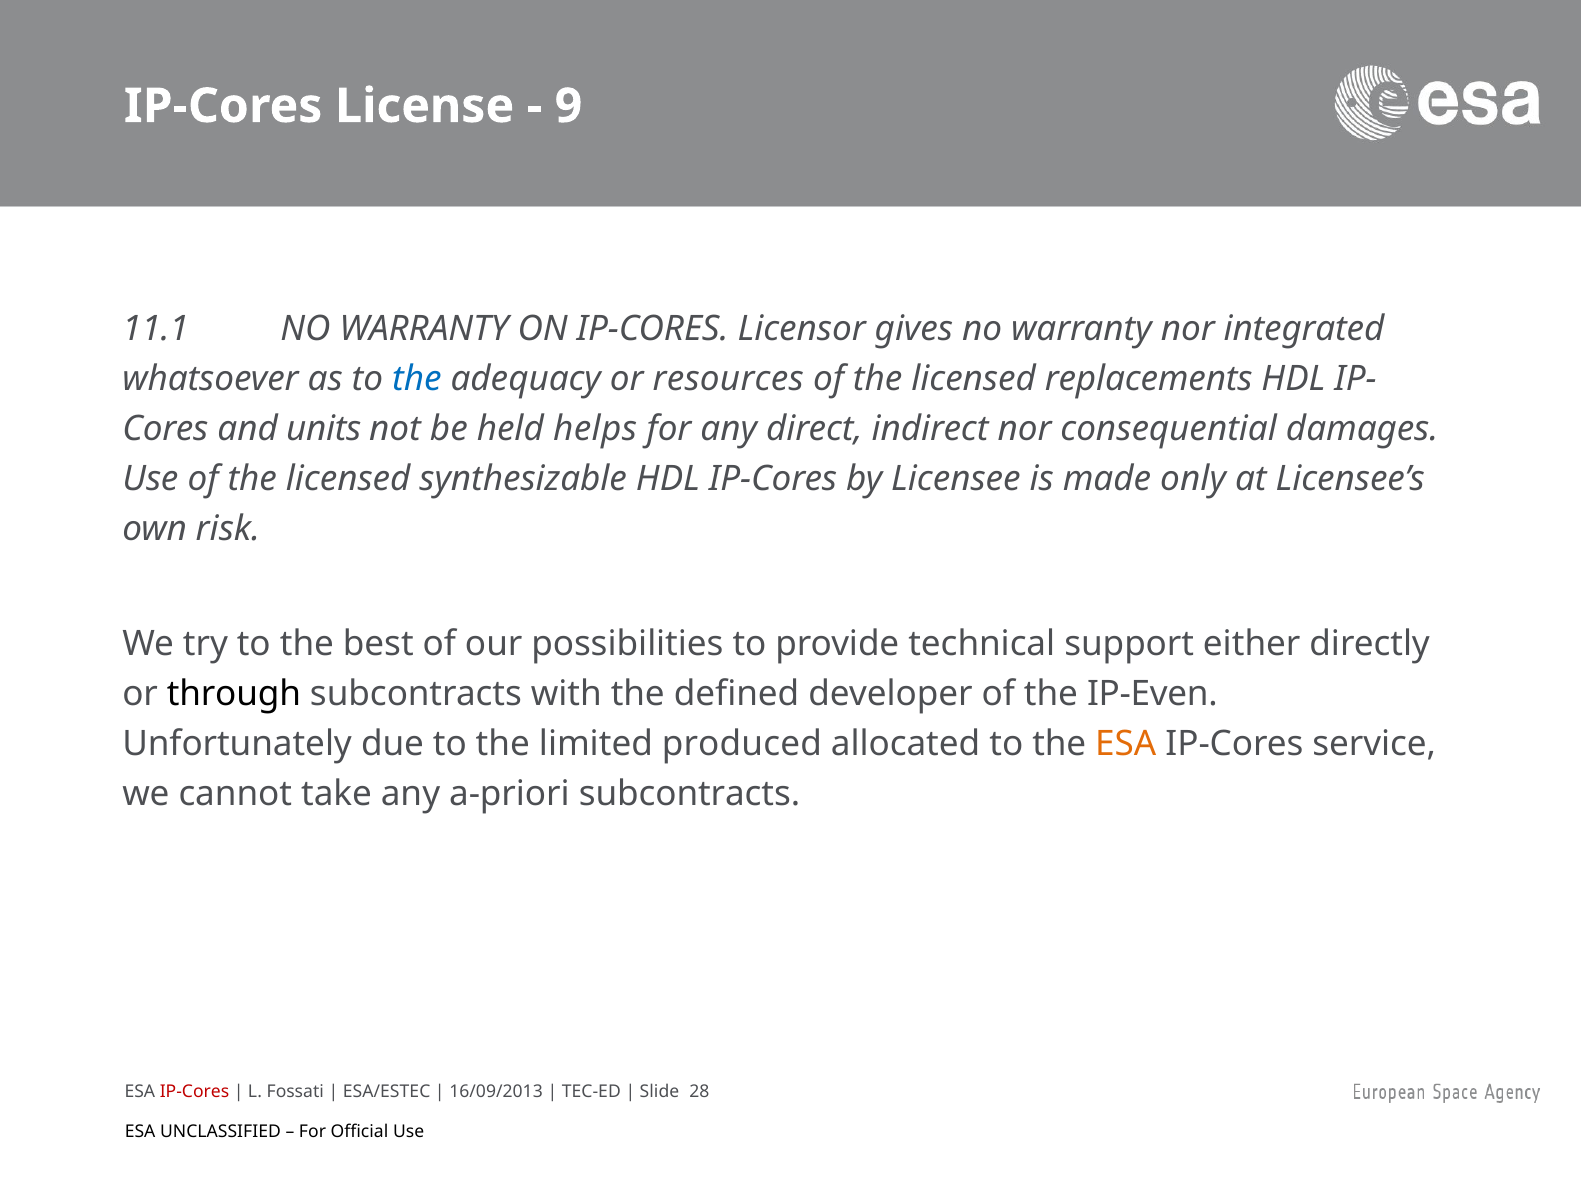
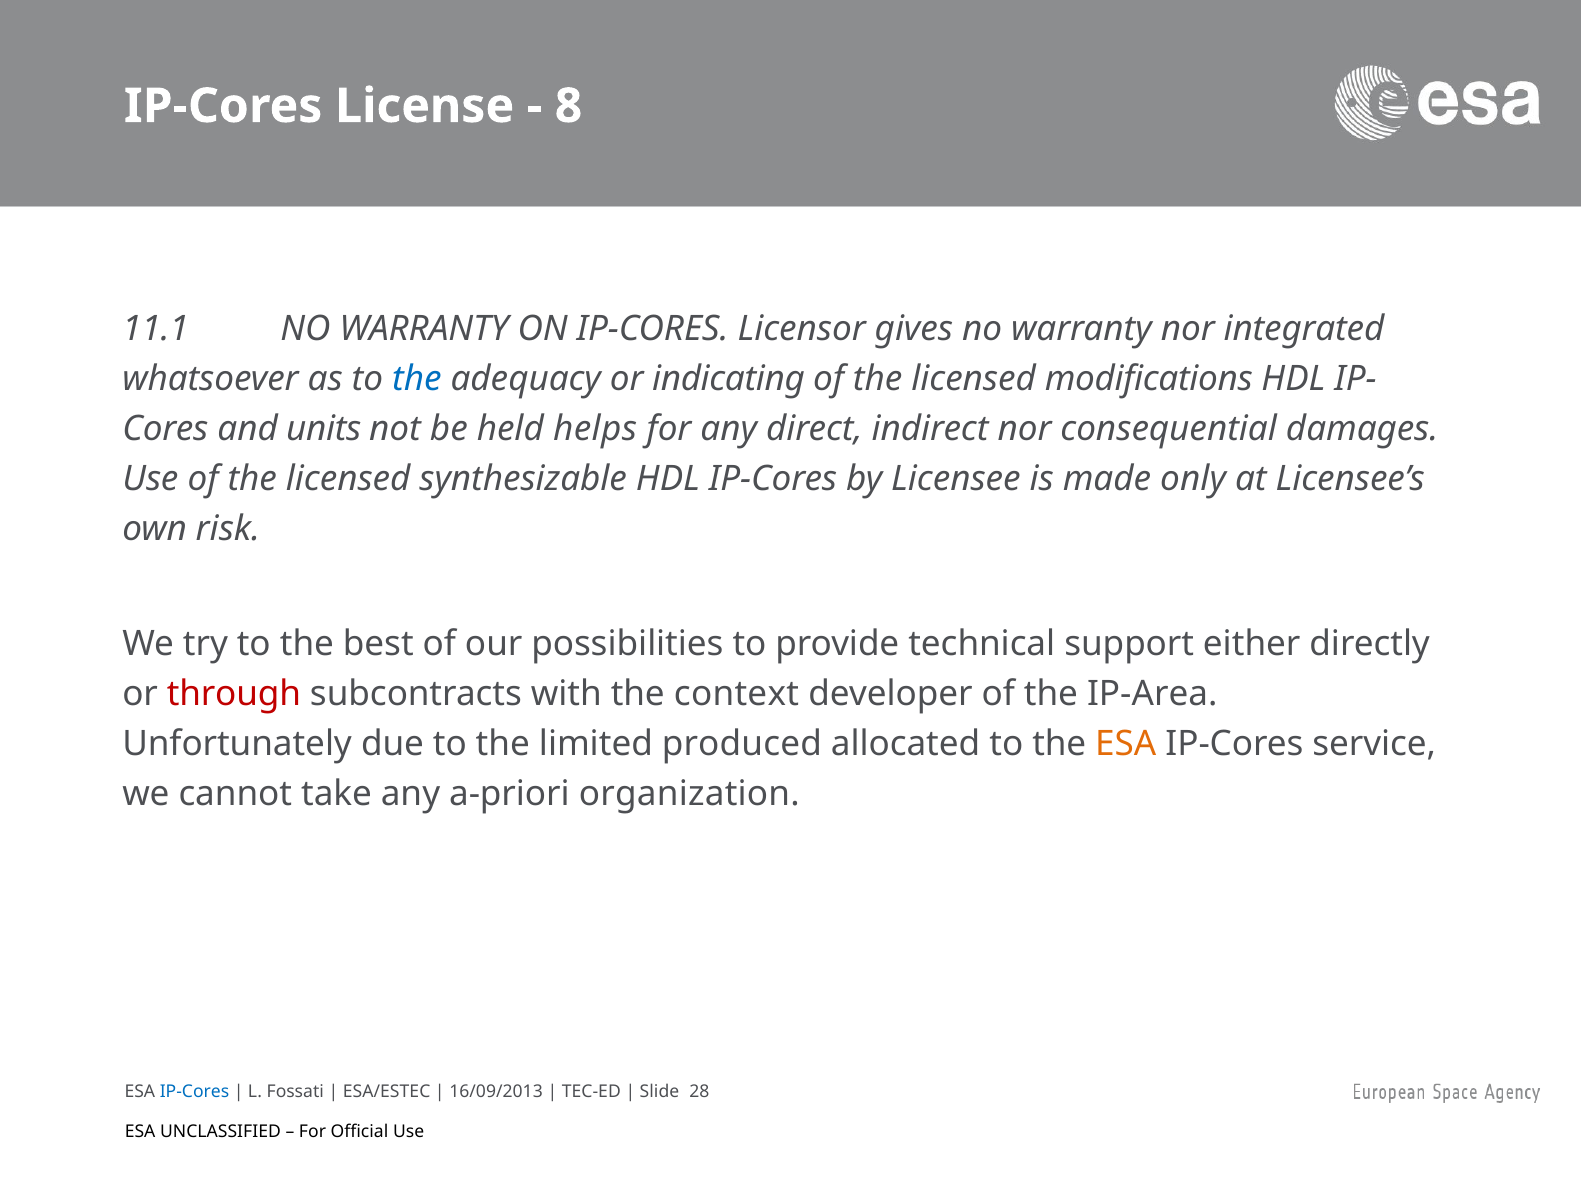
9: 9 -> 8 (568, 106)
resources: resources -> indicating (728, 379)
replacements: replacements -> modifications (1149, 379)
through colour: black -> red (234, 694)
defined: defined -> context (736, 694)
IP-Even: IP-Even -> IP-Area (1152, 694)
a-priori subcontracts: subcontracts -> organization (689, 794)
IP-Cores colour: red -> blue (195, 1091)
